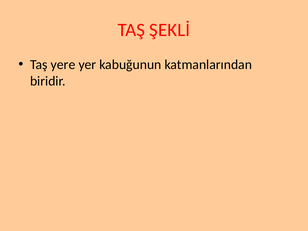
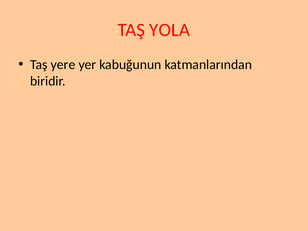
ŞEKLİ: ŞEKLİ -> YOLA (170, 30)
